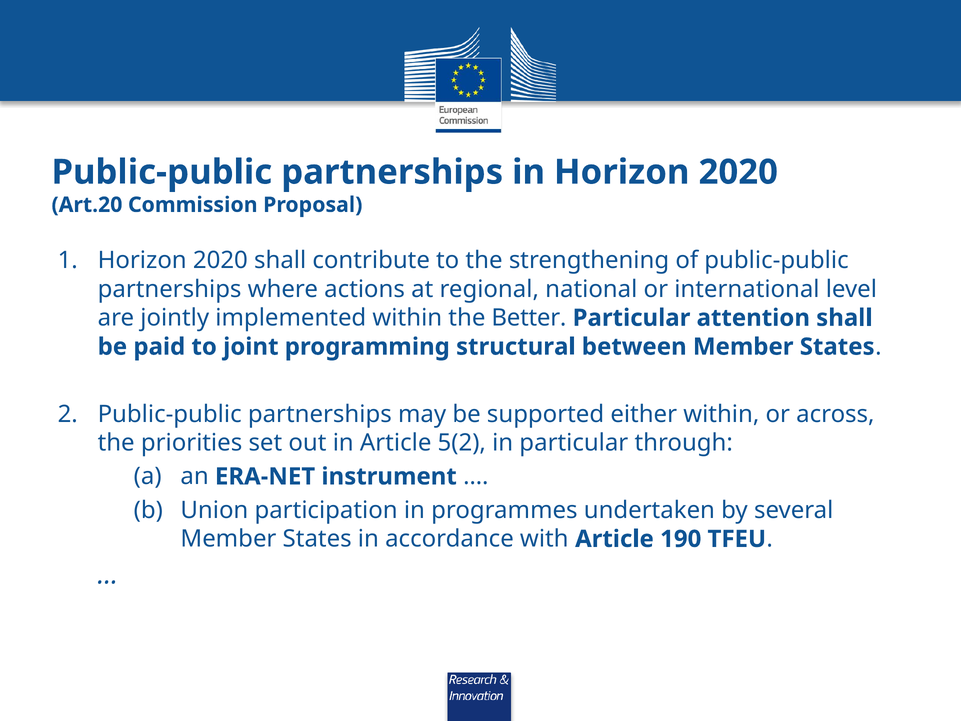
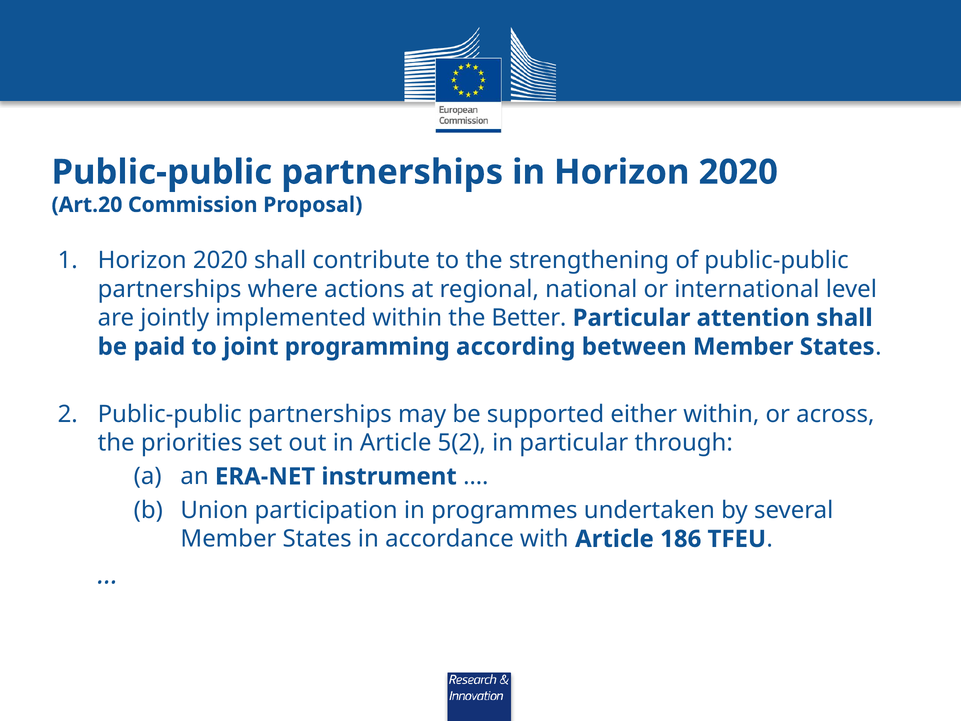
structural: structural -> according (516, 347)
190: 190 -> 186 (681, 539)
